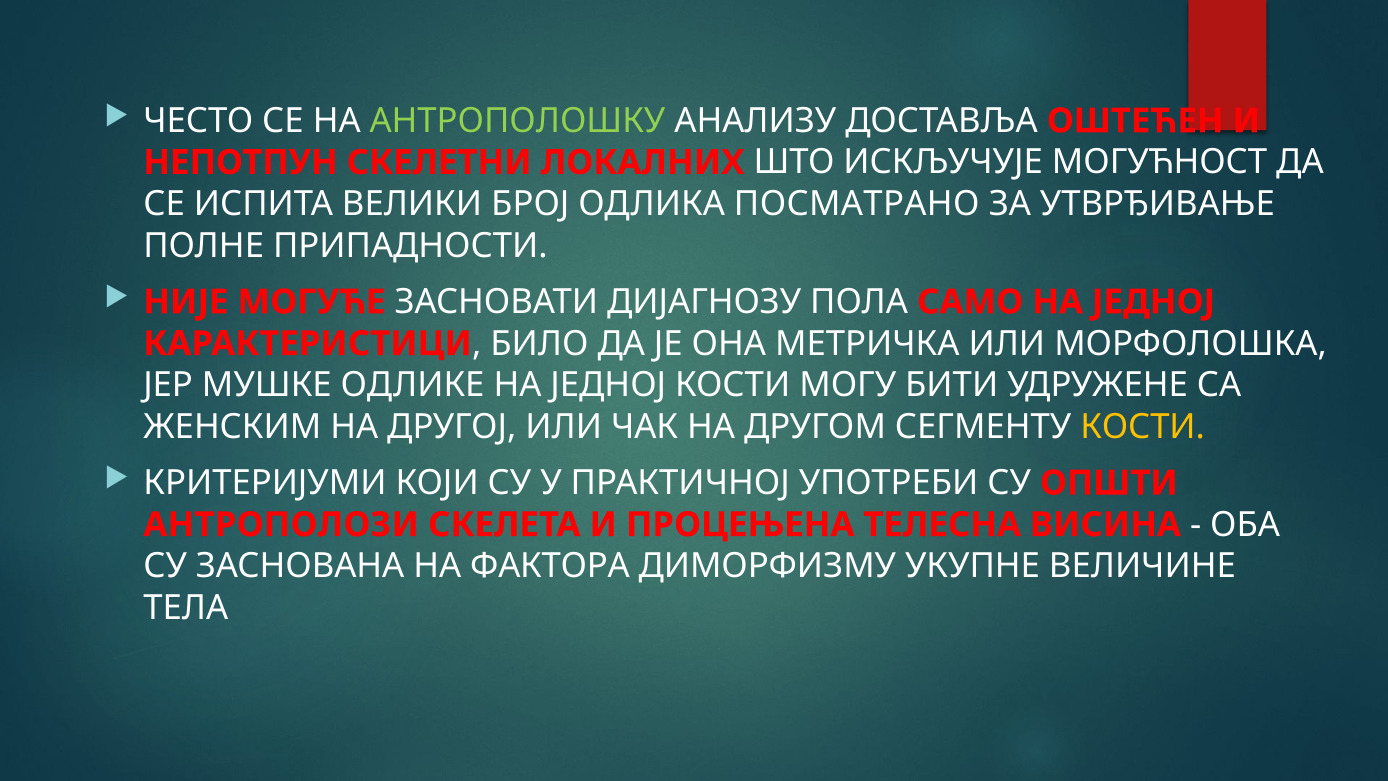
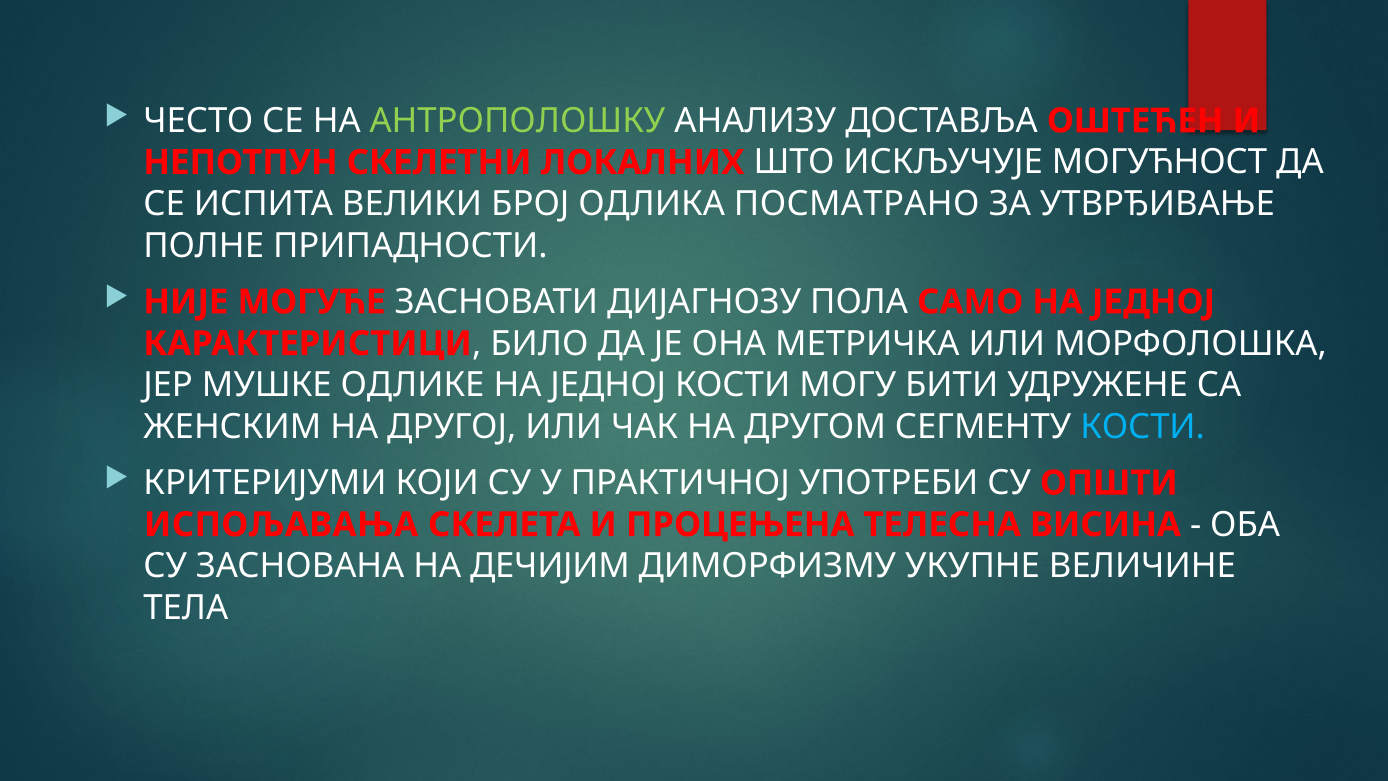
КОСТИ colour: yellow -> light blue (1143, 427)
АНТРОПОЛОЗИ: АНТРОПОЛОЗИ -> ИСПОЉАВАЊА (281, 525)
ФАКТОРА: ФАКТОРА -> ДЕЧИЈИМ (550, 566)
